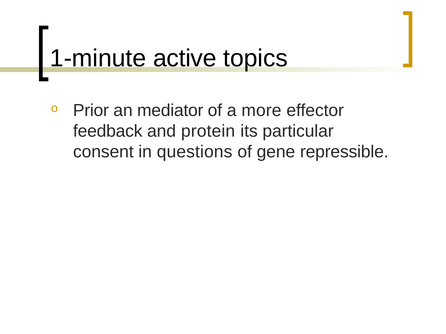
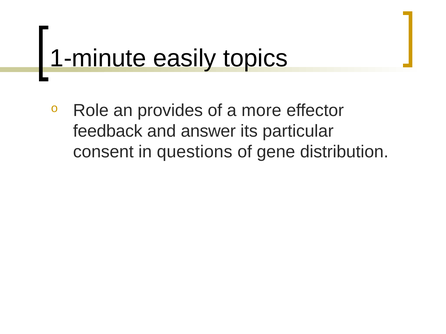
active: active -> easily (185, 58)
Prior: Prior -> Role (91, 110)
mediator: mediator -> provides (170, 110)
protein: protein -> answer (208, 131)
repressible: repressible -> distribution (344, 152)
